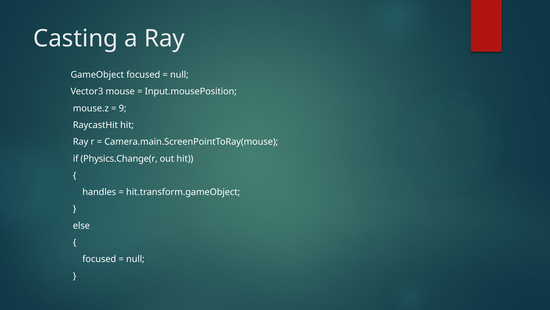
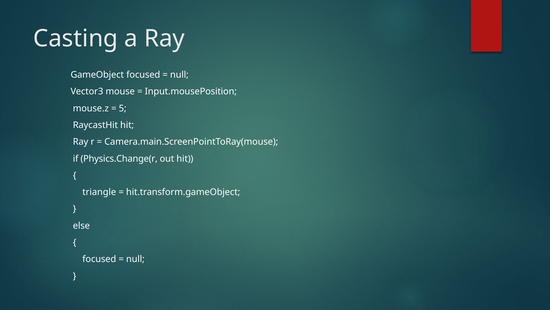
9: 9 -> 5 (123, 108)
handles: handles -> triangle (99, 192)
